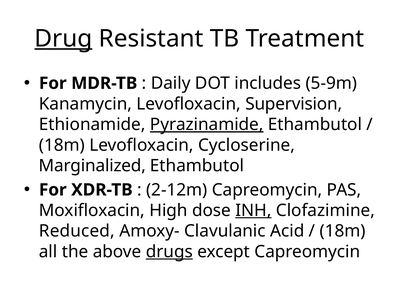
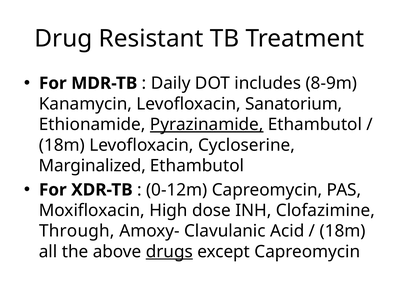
Drug underline: present -> none (63, 39)
5-9m: 5-9m -> 8-9m (331, 83)
Supervision: Supervision -> Sanatorium (294, 104)
2-12m: 2-12m -> 0-12m (177, 190)
INH underline: present -> none (253, 211)
Reduced: Reduced -> Through (77, 231)
